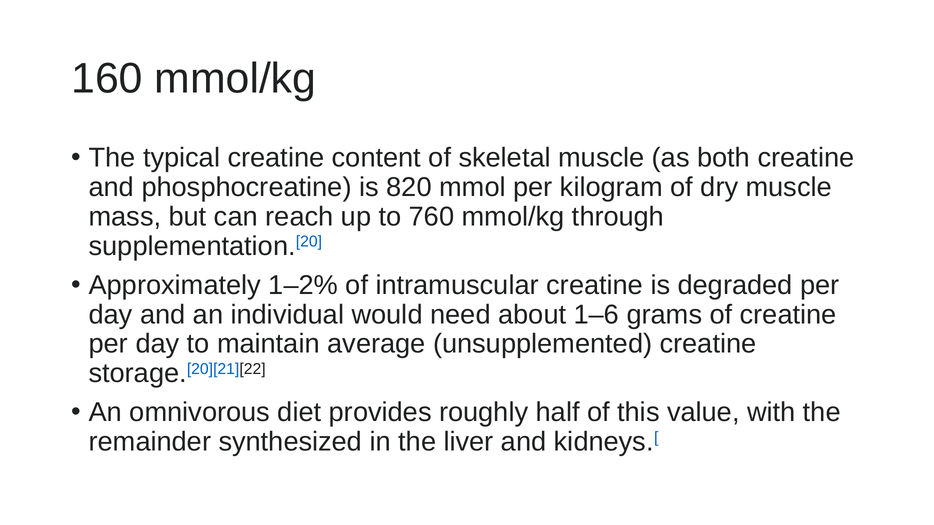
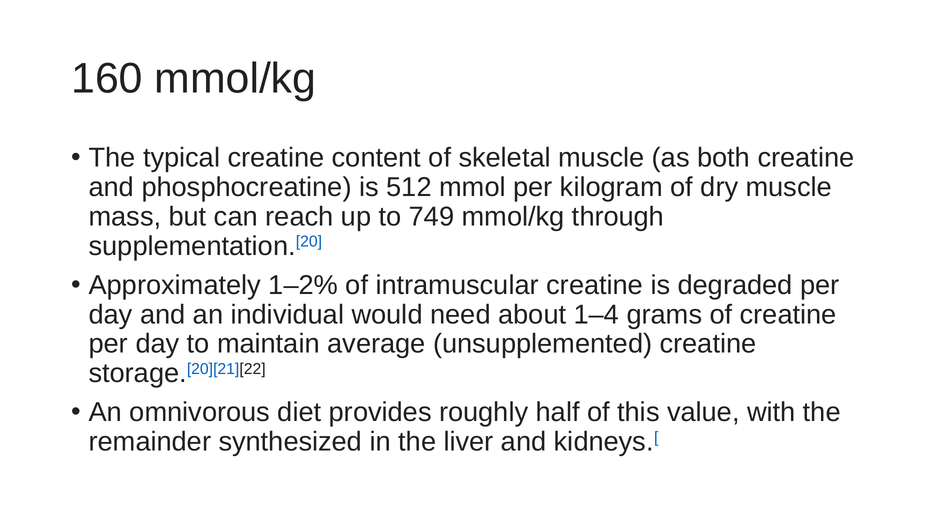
820: 820 -> 512 (409, 187)
760: 760 -> 749 (432, 217)
1–6: 1–6 -> 1–4 (596, 315)
